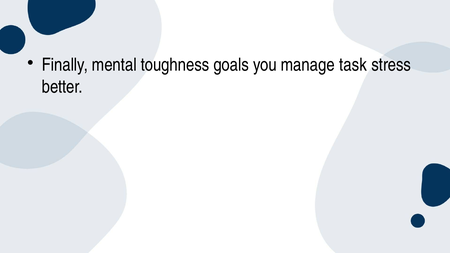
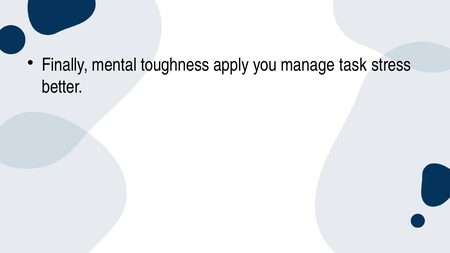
goals: goals -> apply (231, 65)
